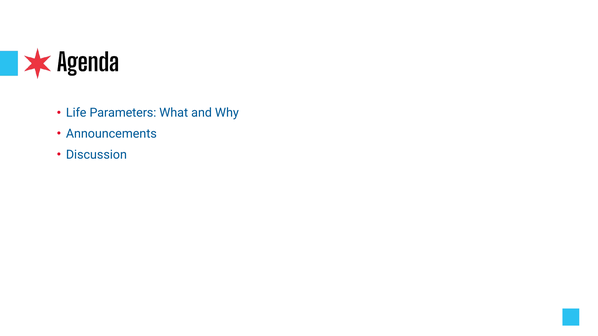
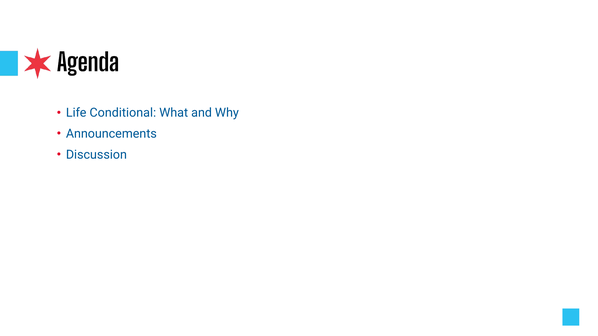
Parameters: Parameters -> Conditional (123, 113)
